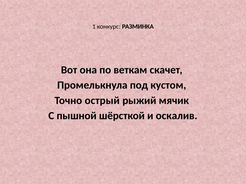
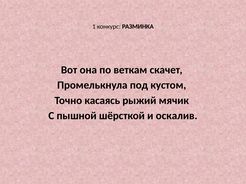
острый: острый -> касаясь (102, 101)
